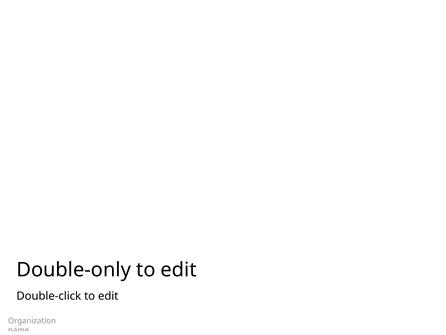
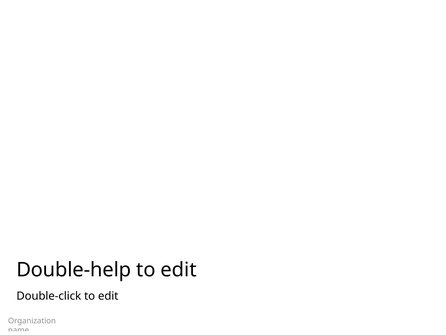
Double-only: Double-only -> Double-help (74, 269)
